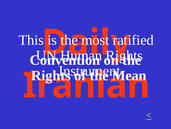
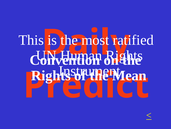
Iranian: Iranian -> Predict (86, 85)
